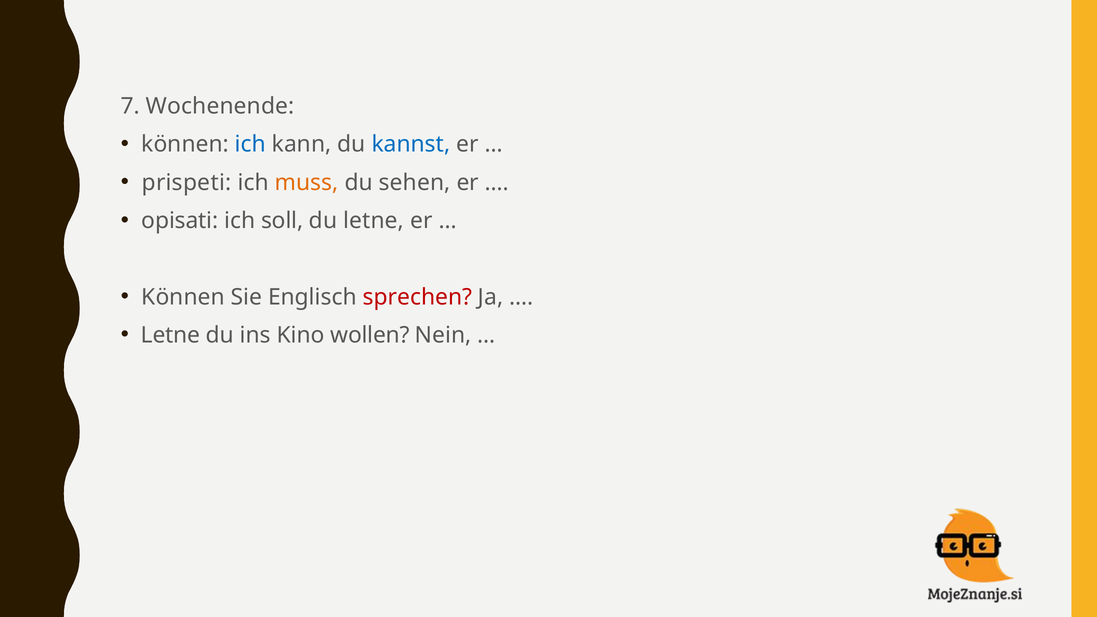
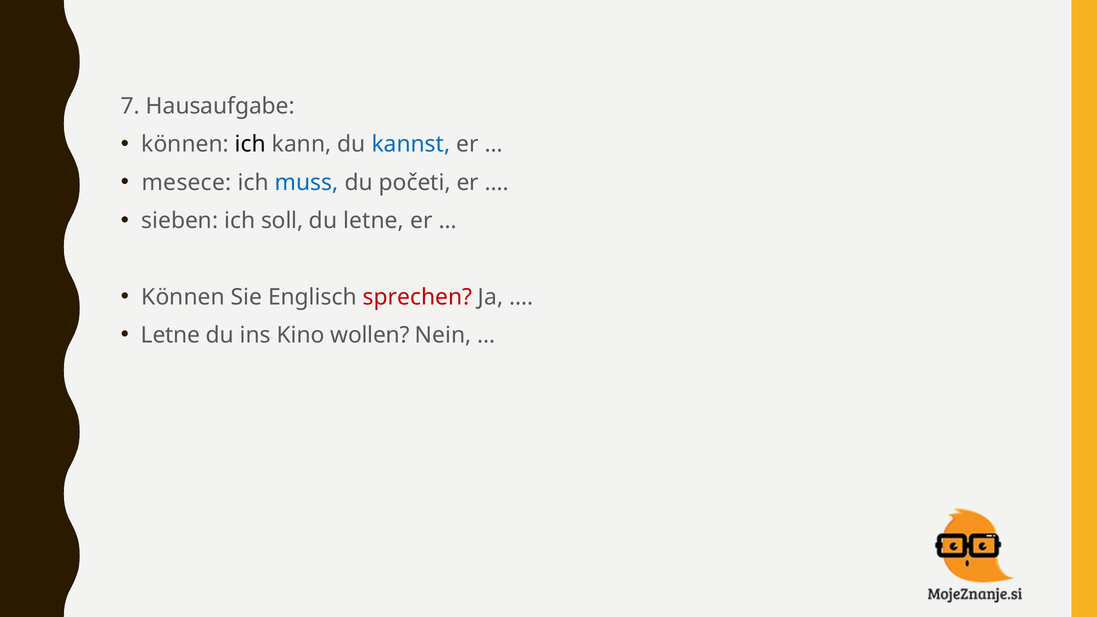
Wochenende: Wochenende -> Hausaufgabe (220, 106)
ich colour: blue -> black (250, 144)
prispeti: prispeti -> mesece (187, 183)
muss colour: orange -> blue (307, 183)
sehen: sehen -> početi (415, 183)
opisati: opisati -> sieben (180, 221)
